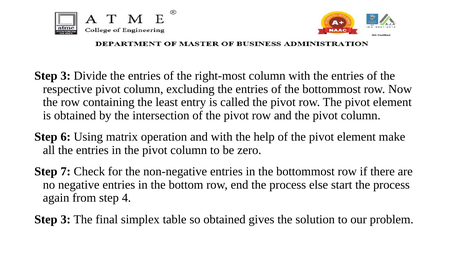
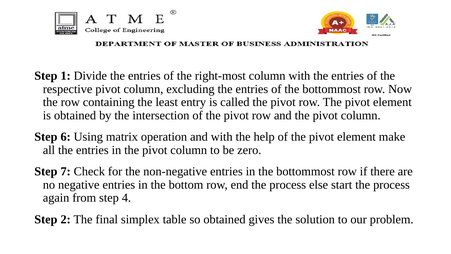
3: 3 -> 1 (66, 76)
3: 3 -> 2 (66, 219)
